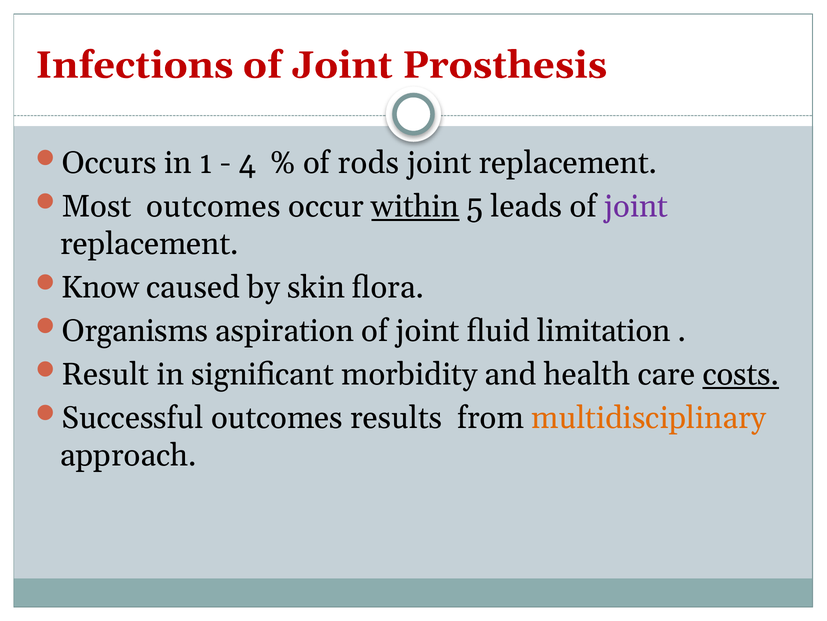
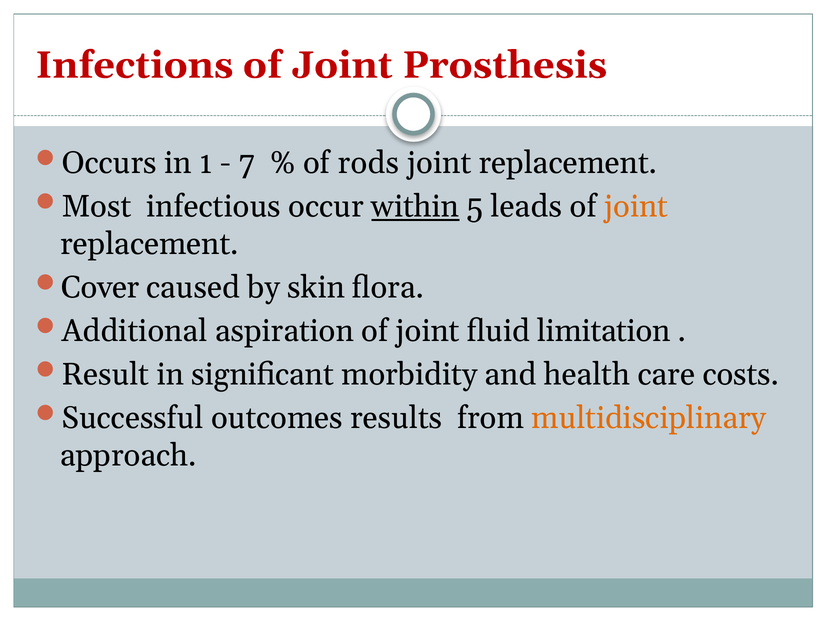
4: 4 -> 7 (247, 163)
Most outcomes: outcomes -> infectious (214, 206)
joint colour: purple -> orange (636, 206)
Know: Know -> Cover (100, 287)
Organisms: Organisms -> Additional (135, 331)
costs underline: present -> none (741, 374)
